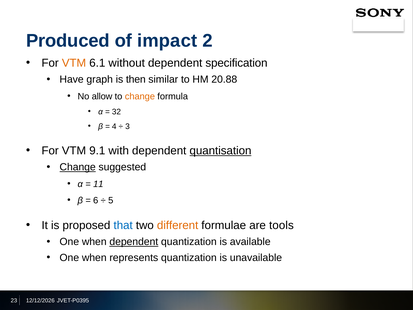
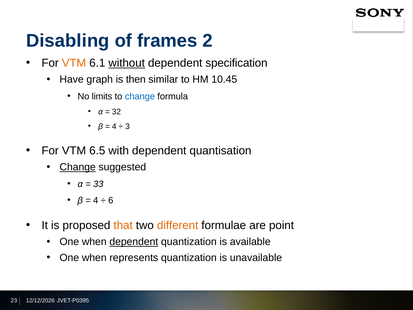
Produced: Produced -> Disabling (68, 41)
impact: impact -> frames (167, 41)
without underline: none -> present (127, 63)
20.88: 20.88 -> 10.45 (224, 79)
allow: allow -> limits (102, 96)
change colour: orange -> blue (140, 96)
9.1: 9.1 -> 6.5 (97, 151)
quantisation underline: present -> none (220, 151)
11: 11 -> 33 (98, 184)
6: 6 -> 4 (96, 200)
5: 5 -> 6 (111, 200)
that colour: blue -> orange (123, 225)
tools: tools -> point (282, 225)
